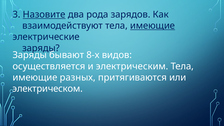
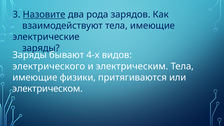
имеющие underline: present -> none (153, 26)
8-х: 8-х -> 4-х (93, 55)
осуществляется: осуществляется -> электрического (49, 66)
разных: разных -> физики (78, 77)
